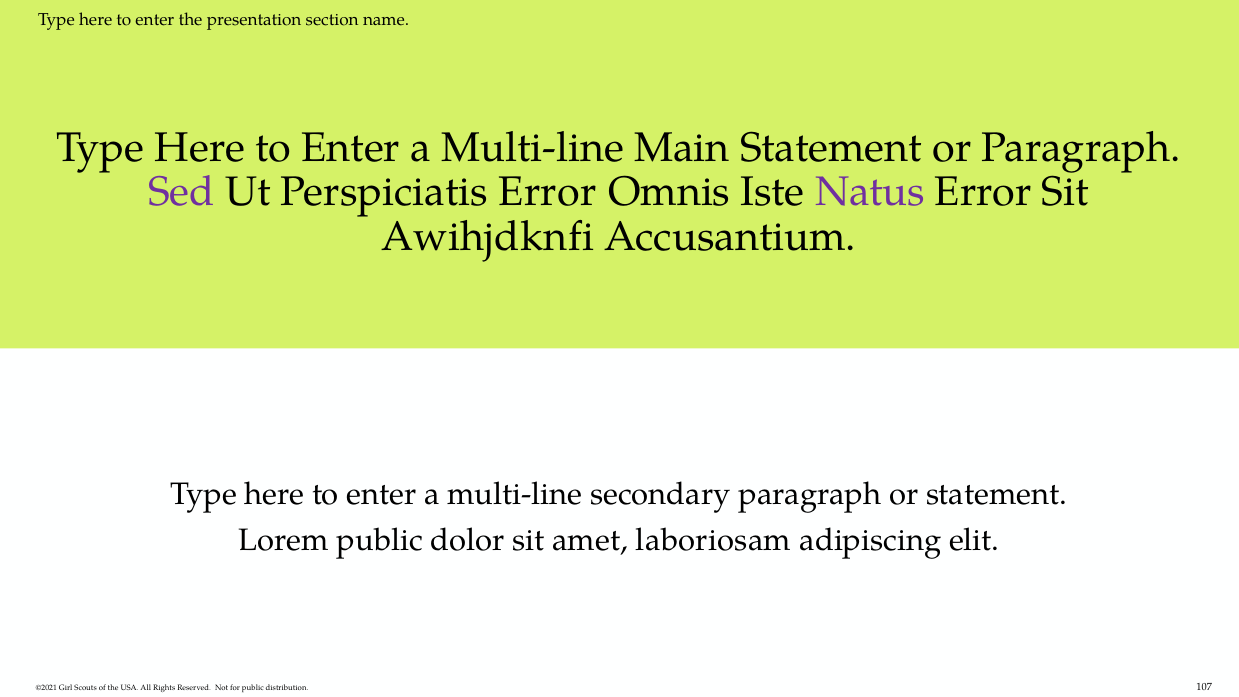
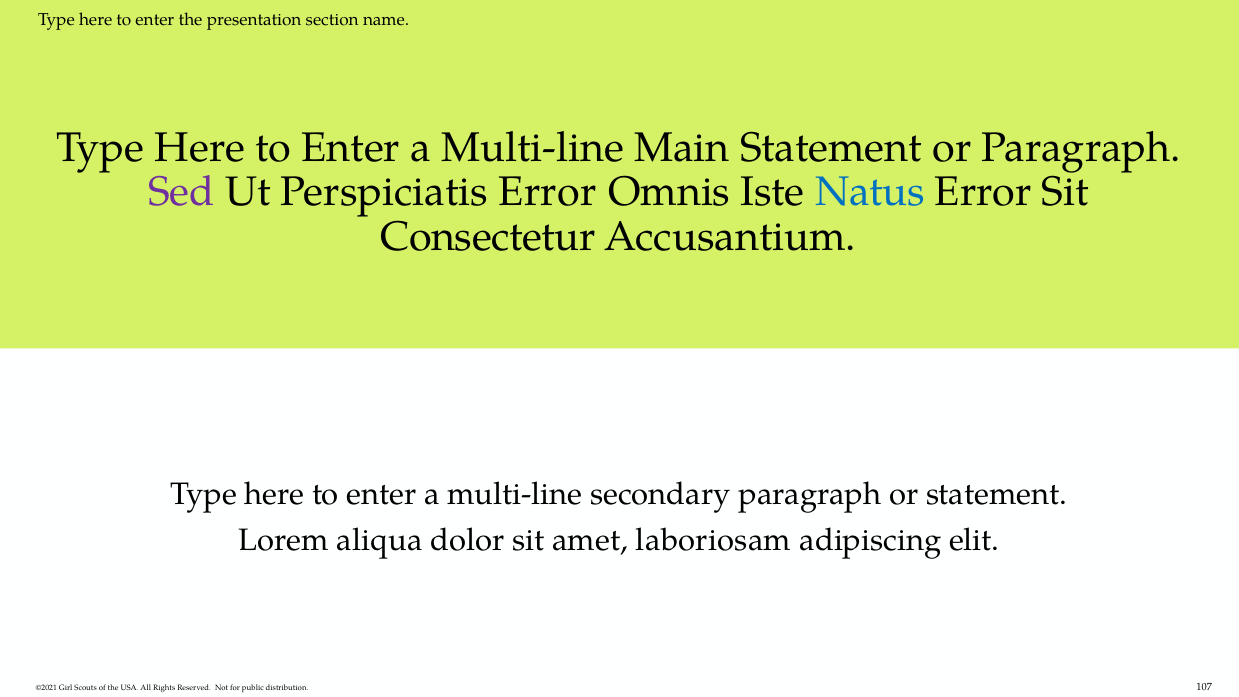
Natus colour: purple -> blue (870, 192)
Awihjdknfi: Awihjdknfi -> Consectetur (488, 237)
Lorem public: public -> aliqua (380, 540)
